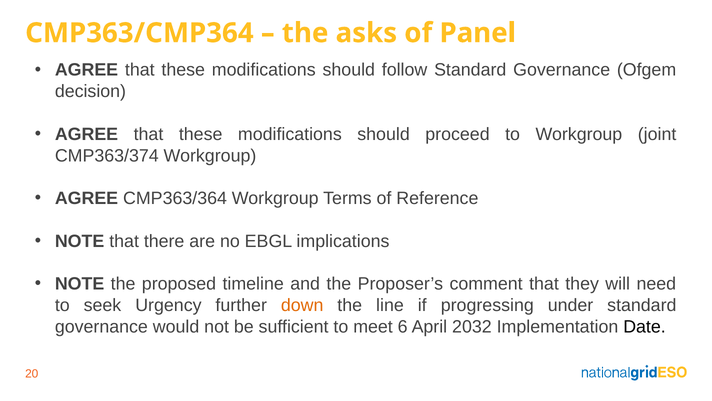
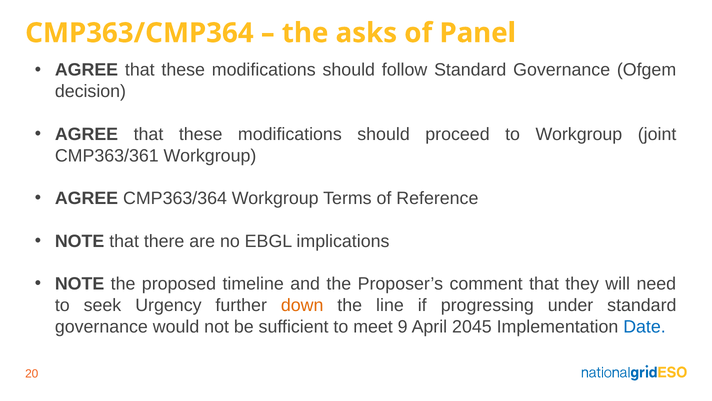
CMP363/374: CMP363/374 -> CMP363/361 (107, 155)
6: 6 -> 9 (403, 326)
2032: 2032 -> 2045 (472, 326)
Date colour: black -> blue (644, 326)
